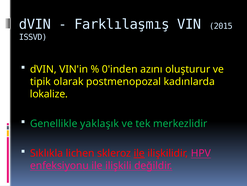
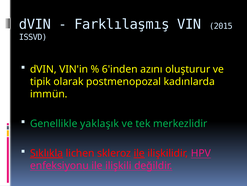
0'inden: 0'inden -> 6'inden (120, 69)
lokalize: lokalize -> immün (49, 94)
Sıklıkla underline: none -> present (47, 153)
